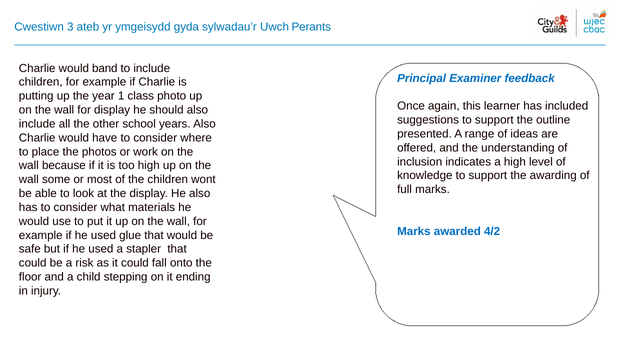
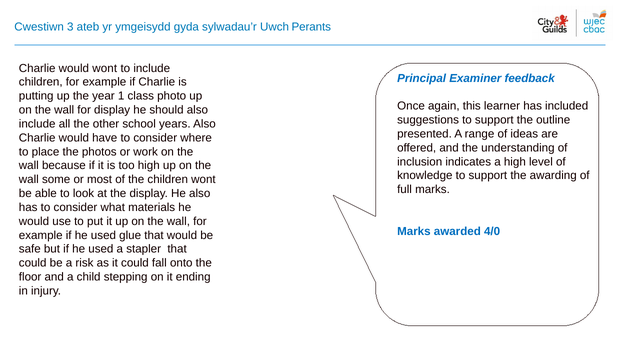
would band: band -> wont (105, 68)
4/2: 4/2 -> 4/0 (492, 231)
